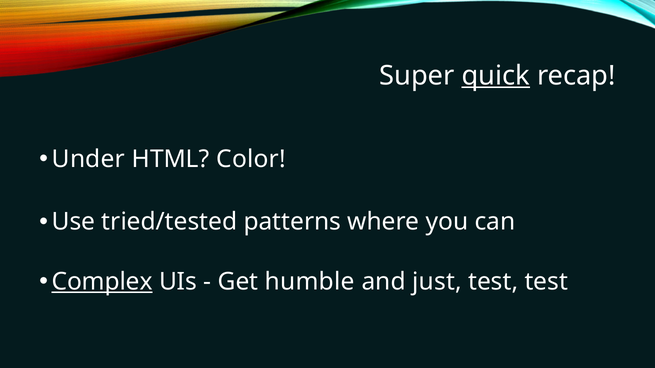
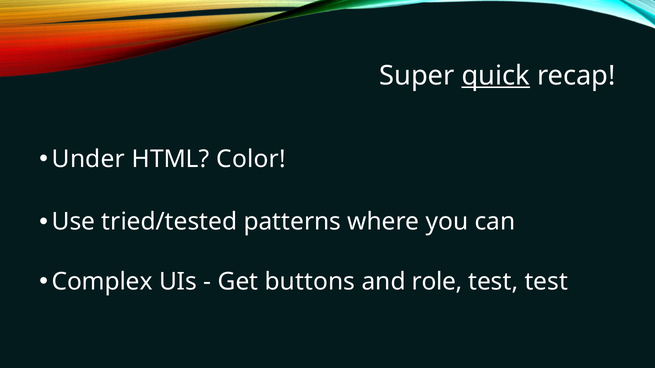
Complex underline: present -> none (102, 282)
humble: humble -> buttons (310, 282)
just: just -> role (437, 282)
